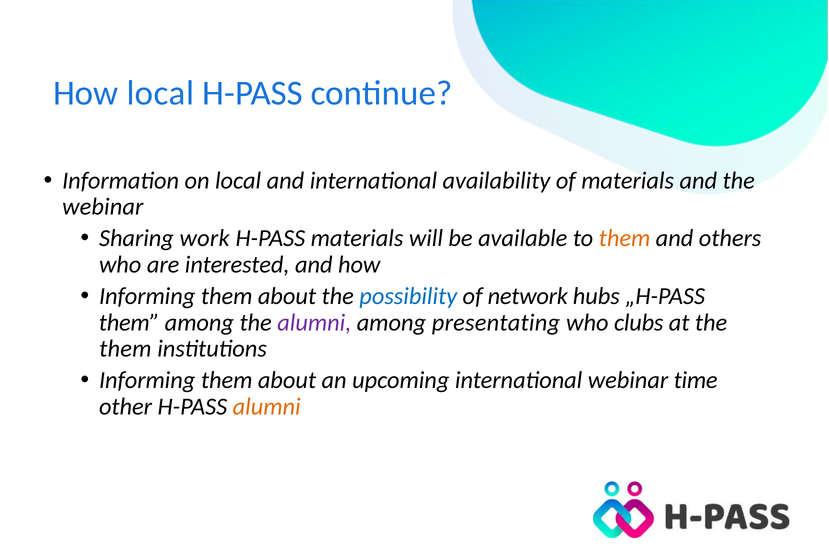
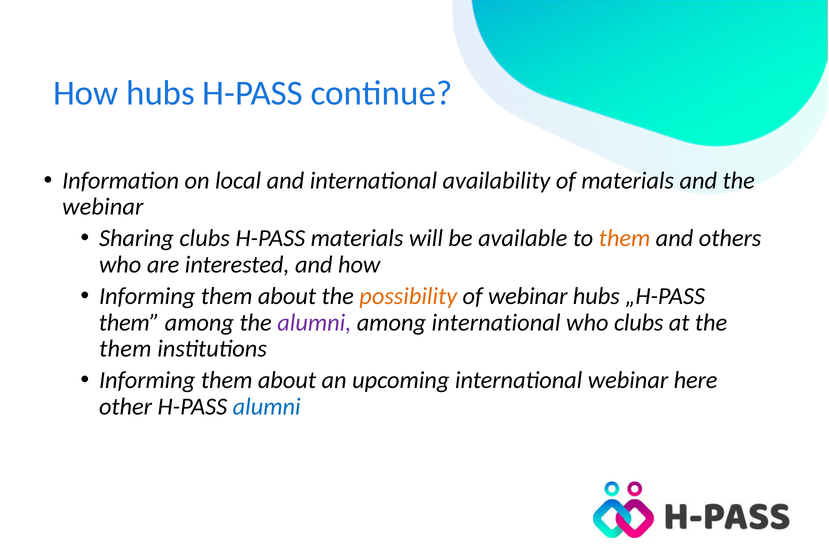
How local: local -> hubs (161, 93)
Sharing work: work -> clubs (205, 238)
possibility colour: blue -> orange (408, 296)
of network: network -> webinar (528, 296)
among presentating: presentating -> international (496, 322)
time: time -> here (696, 380)
alumni colour: orange -> blue (267, 406)
